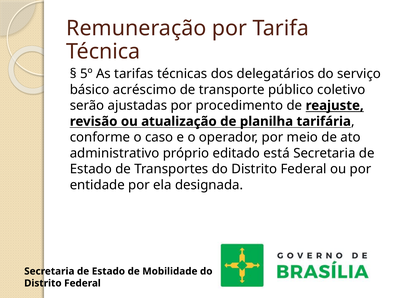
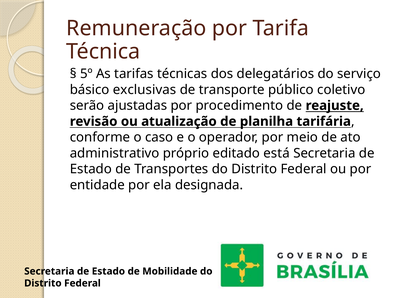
acréscimo: acréscimo -> exclusivas (145, 90)
